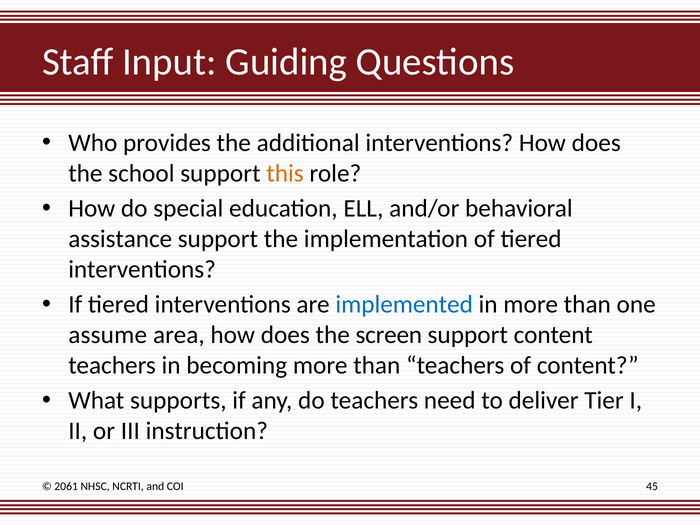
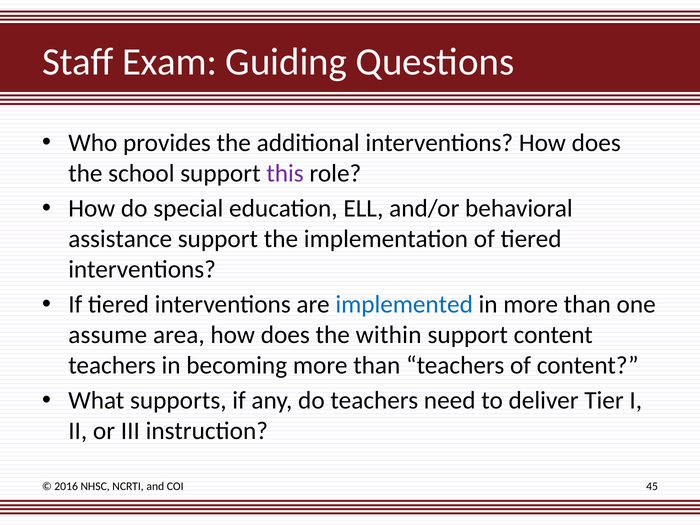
Input: Input -> Exam (170, 62)
this colour: orange -> purple (285, 173)
screen: screen -> within (389, 335)
2061: 2061 -> 2016 (66, 486)
